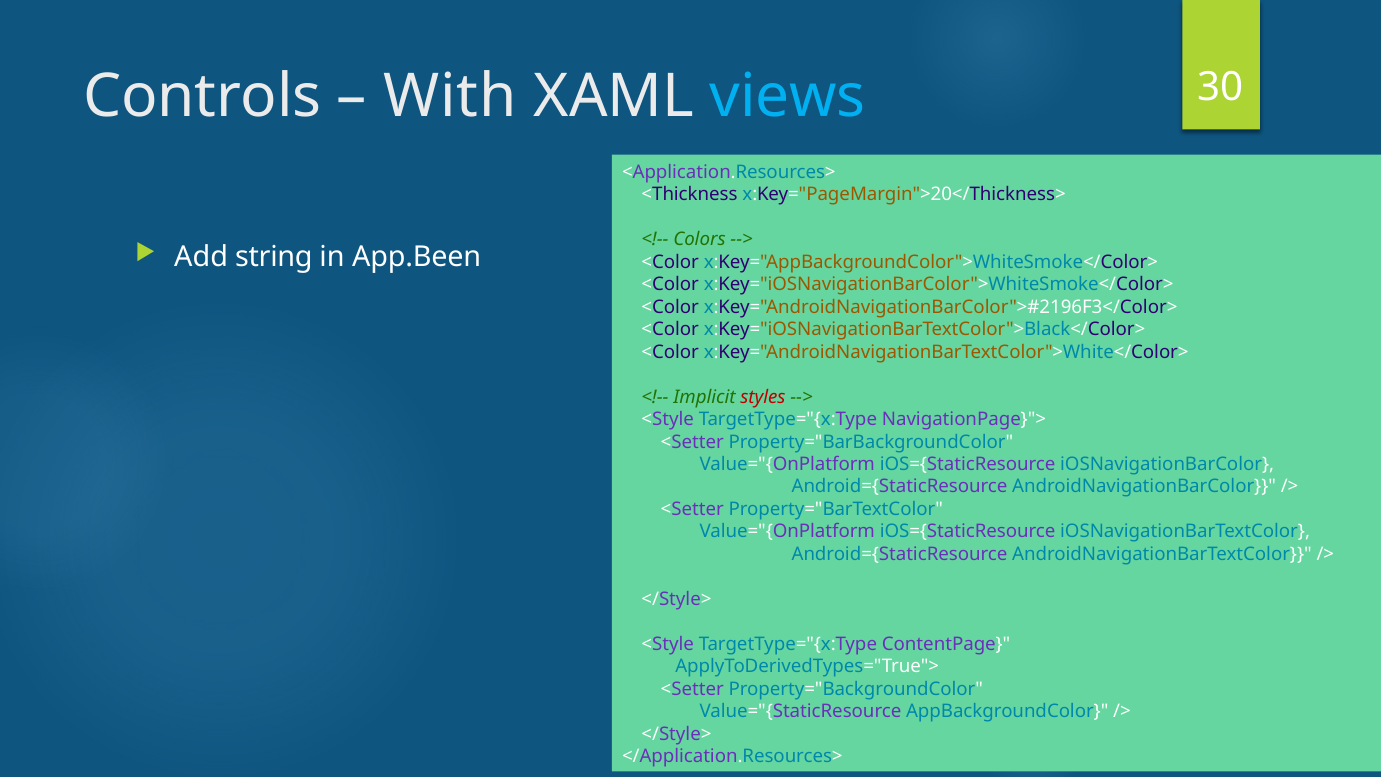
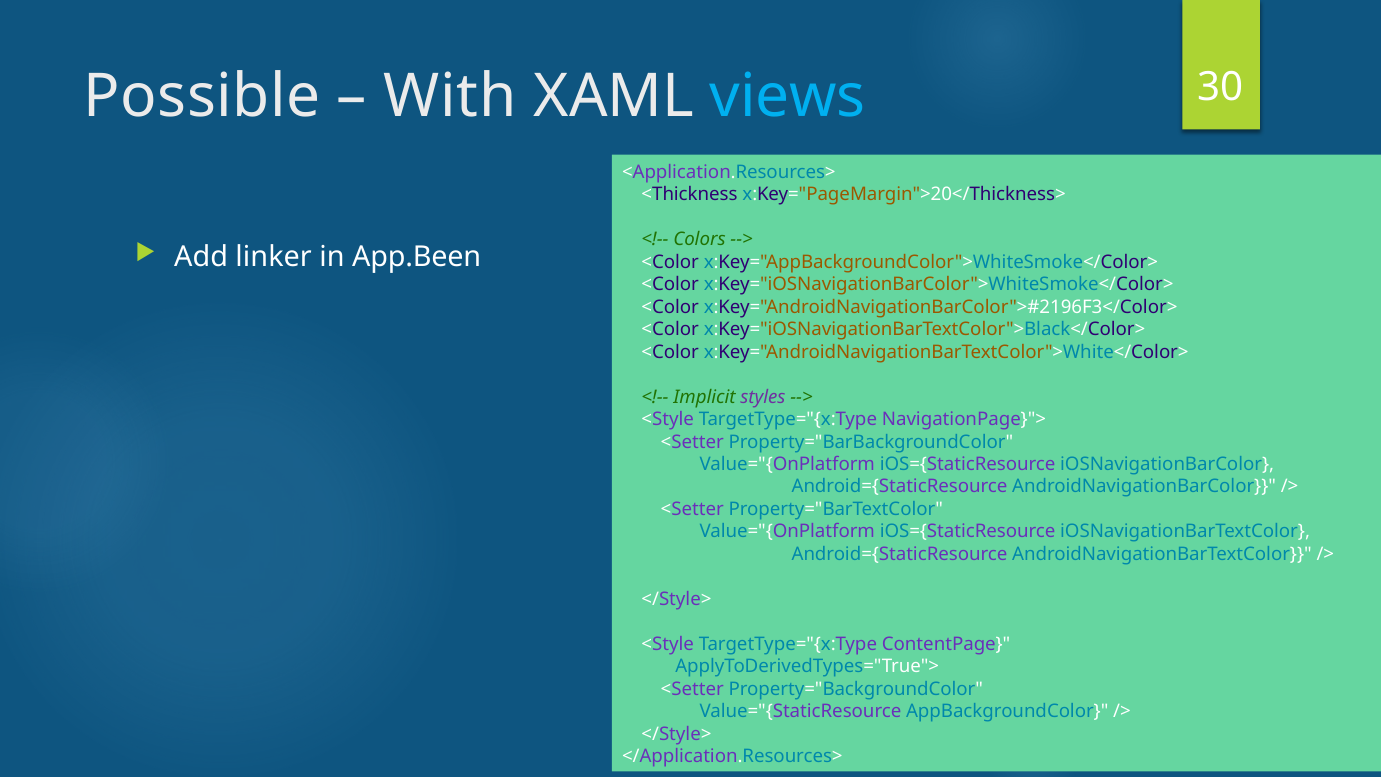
Controls: Controls -> Possible (202, 97)
string: string -> linker (274, 257)
styles colour: red -> purple (763, 397)
